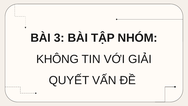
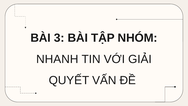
KHÔNG: KHÔNG -> NHANH (57, 59)
